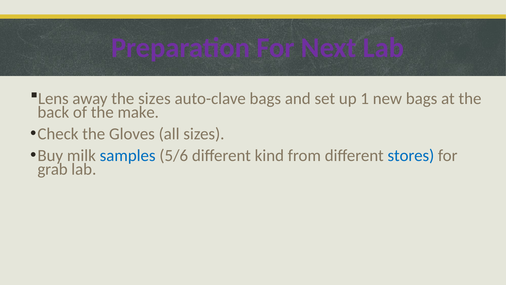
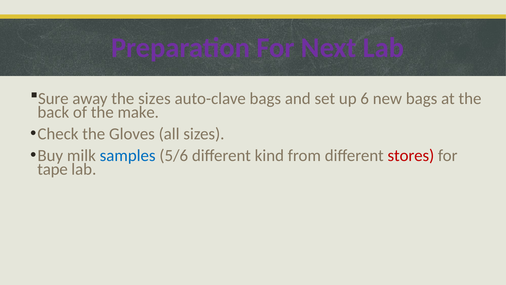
Lens: Lens -> Sure (53, 98)
1: 1 -> 6 (365, 98)
stores colour: blue -> red (411, 155)
grab: grab -> tape (53, 169)
